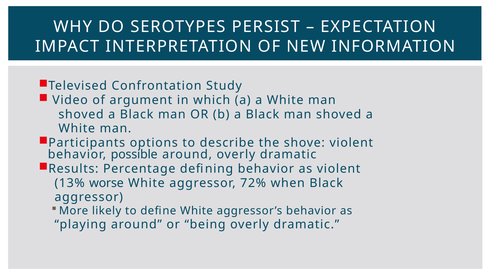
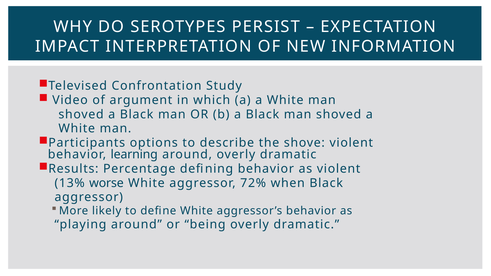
possible: possible -> learning (134, 155)
